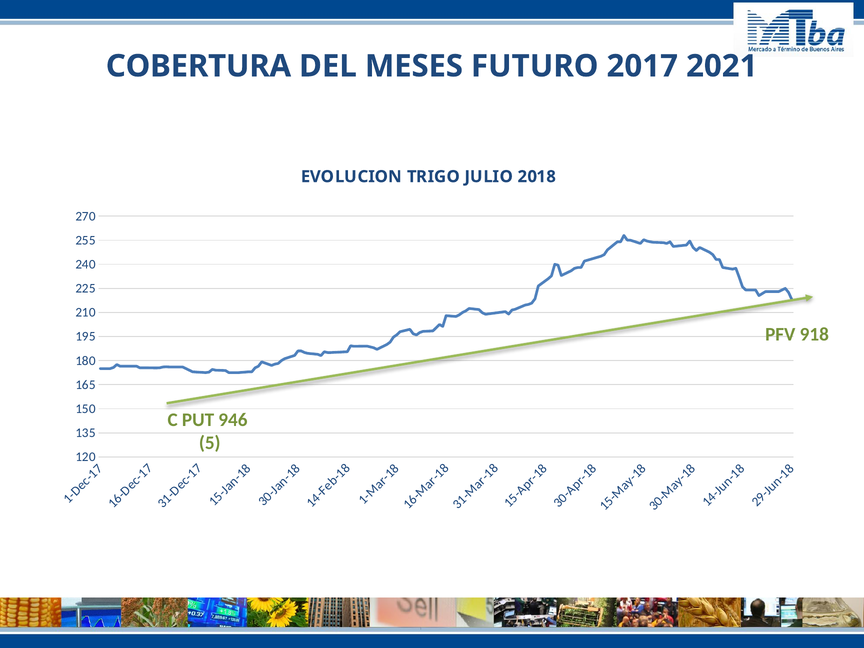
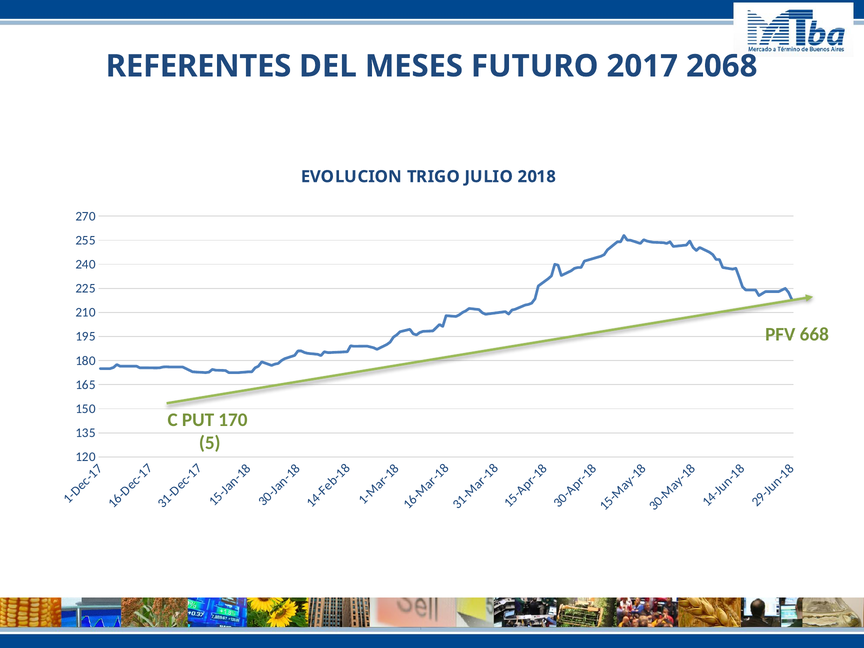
COBERTURA: COBERTURA -> REFERENTES (199, 66)
2021: 2021 -> 2068 (722, 66)
918: 918 -> 668 (814, 334)
946: 946 -> 170 (233, 420)
